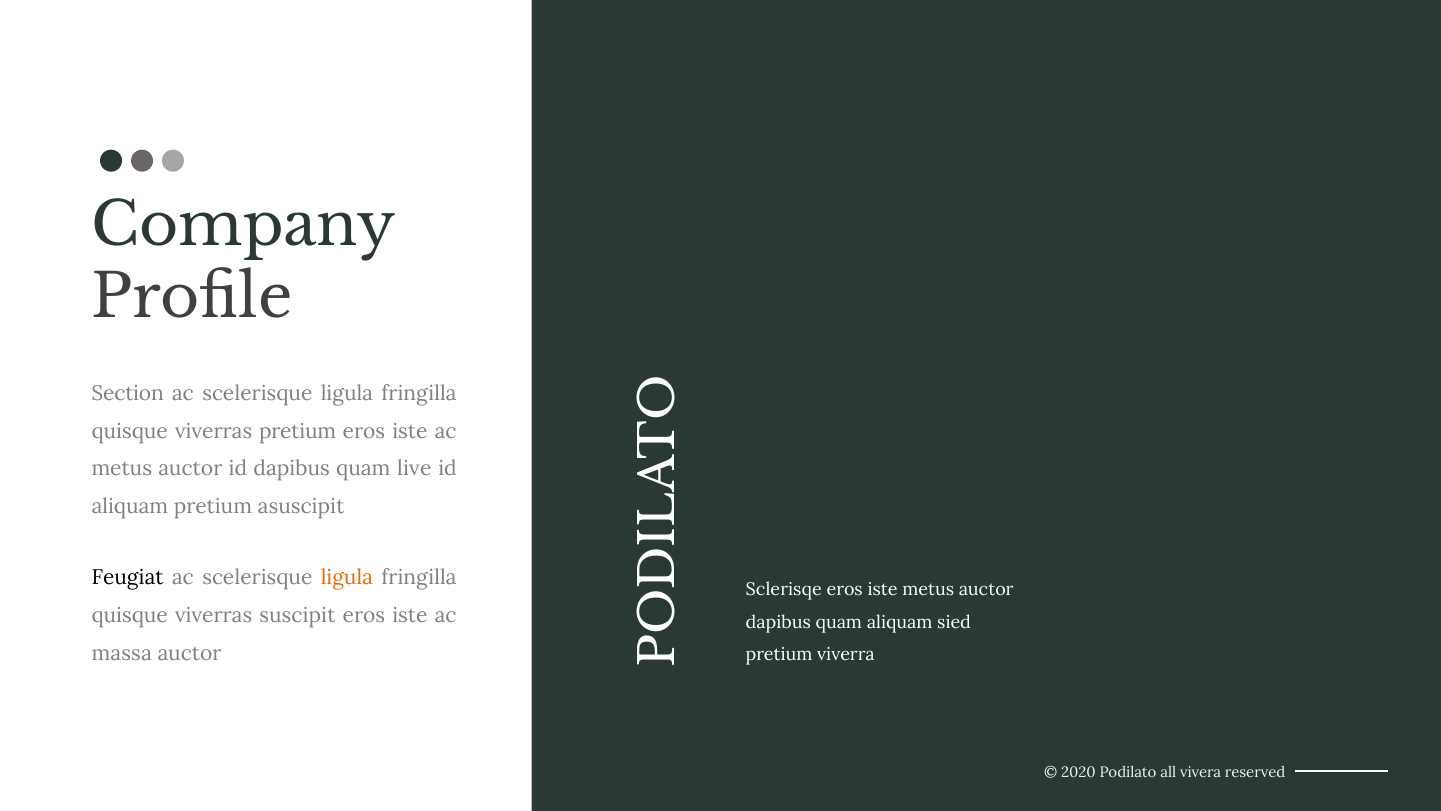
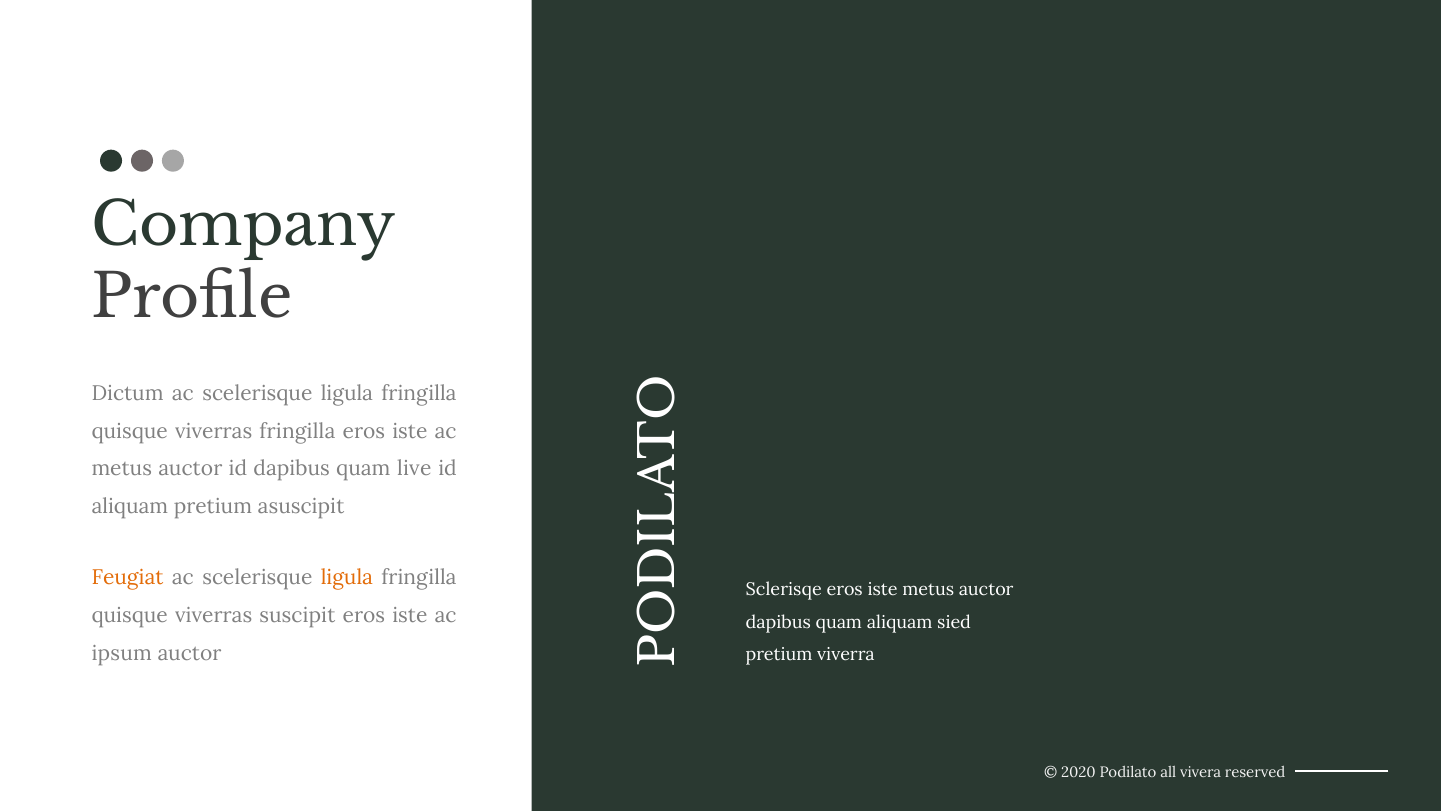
Section: Section -> Dictum (128, 393)
viverras pretium: pretium -> fringilla (297, 431)
Feugiat colour: black -> orange (128, 577)
massa: massa -> ipsum (122, 653)
